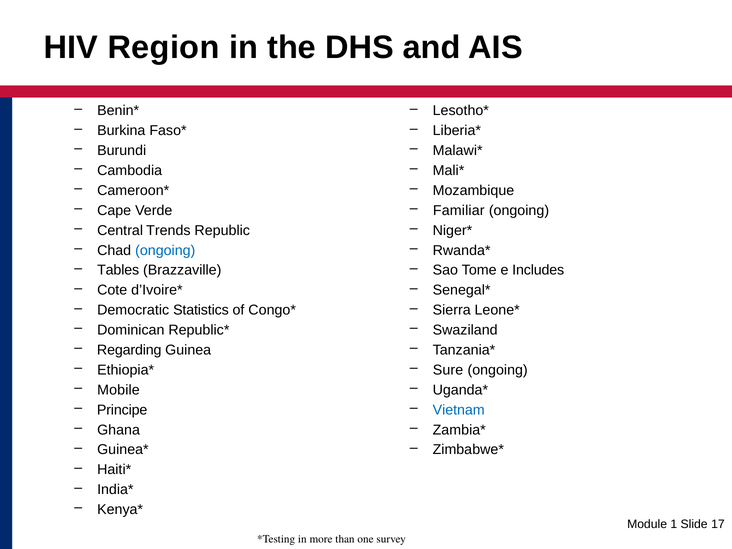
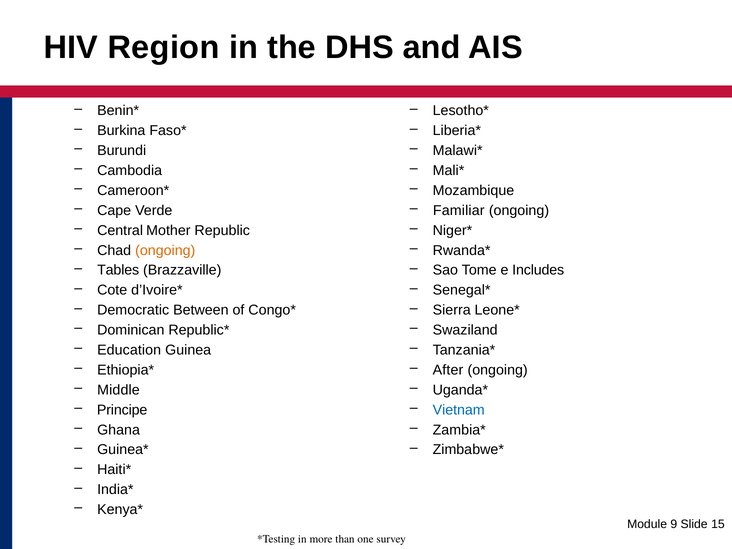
Trends: Trends -> Mother (168, 230)
ongoing colour: blue -> orange (165, 250)
Statistics: Statistics -> Between (201, 310)
Regarding: Regarding -> Education (129, 350)
Sure: Sure -> After (448, 370)
Mobile: Mobile -> Middle (118, 390)
1: 1 -> 9 (674, 524)
17: 17 -> 15 (718, 524)
